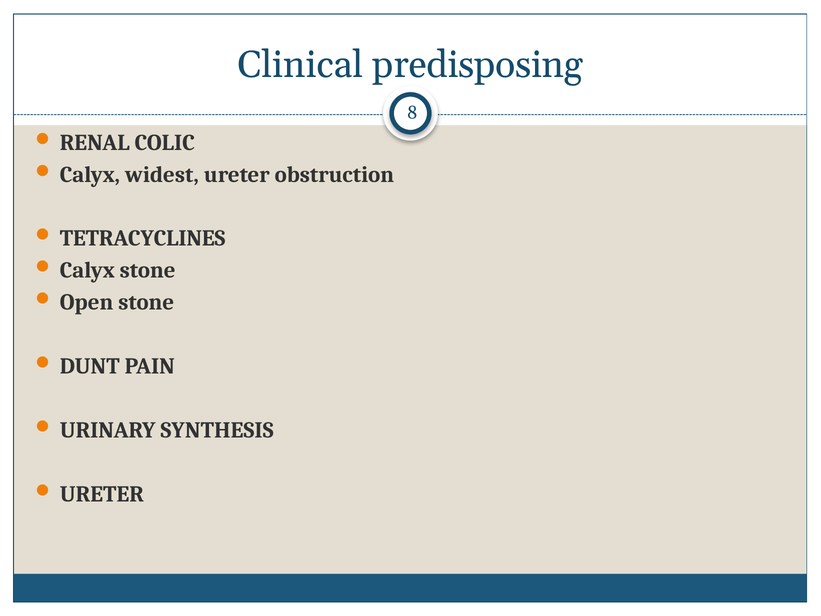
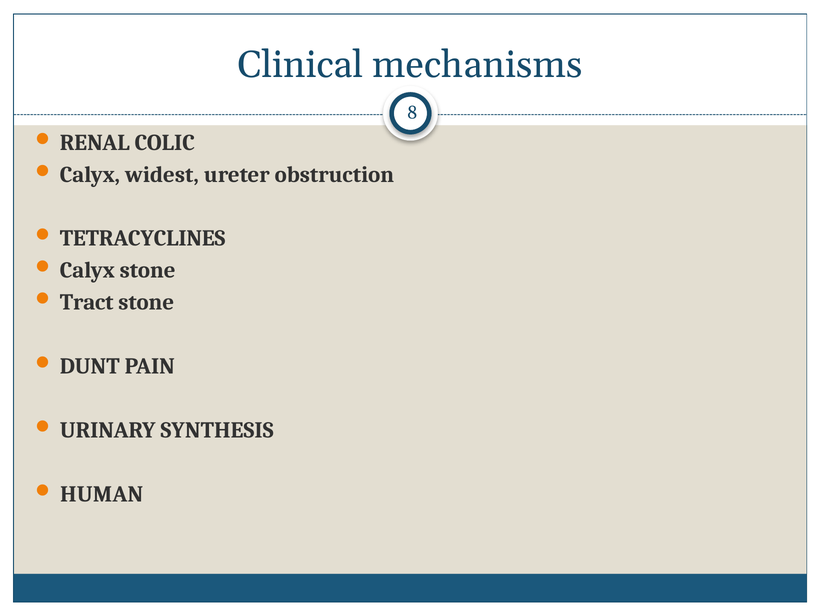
predisposing: predisposing -> mechanisms (477, 65)
Open: Open -> Tract (87, 302)
URETER: URETER -> HUMAN (102, 494)
